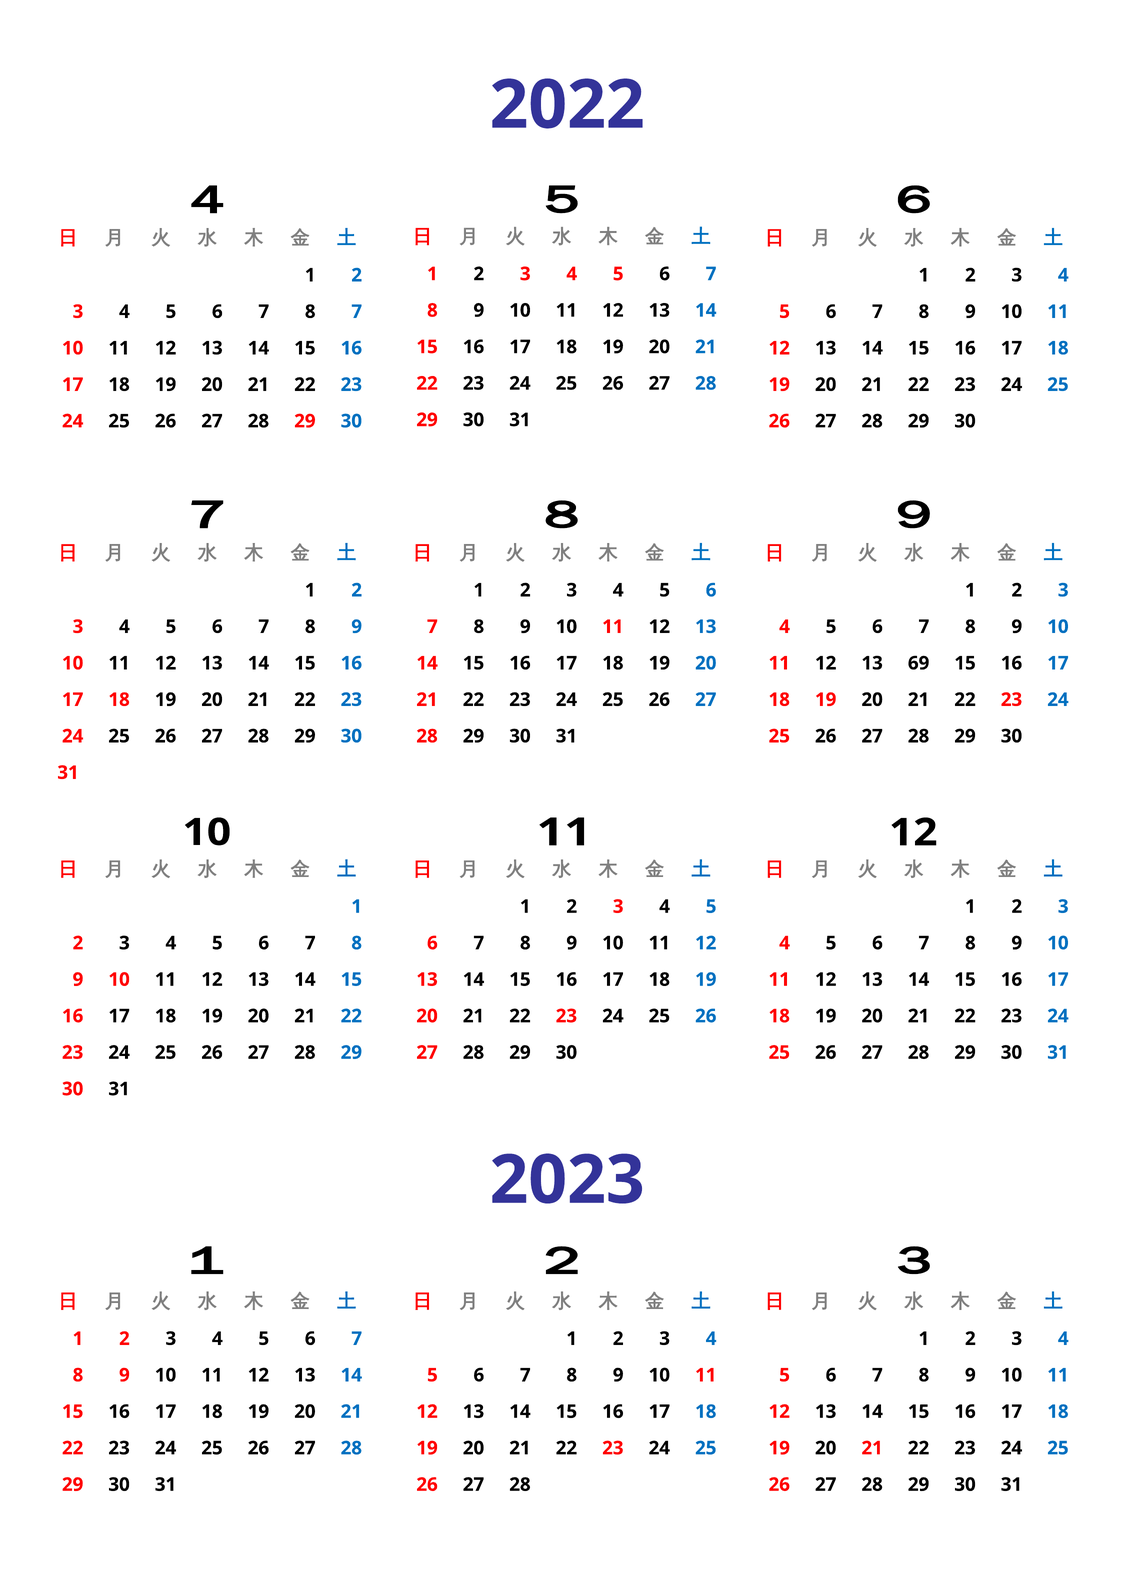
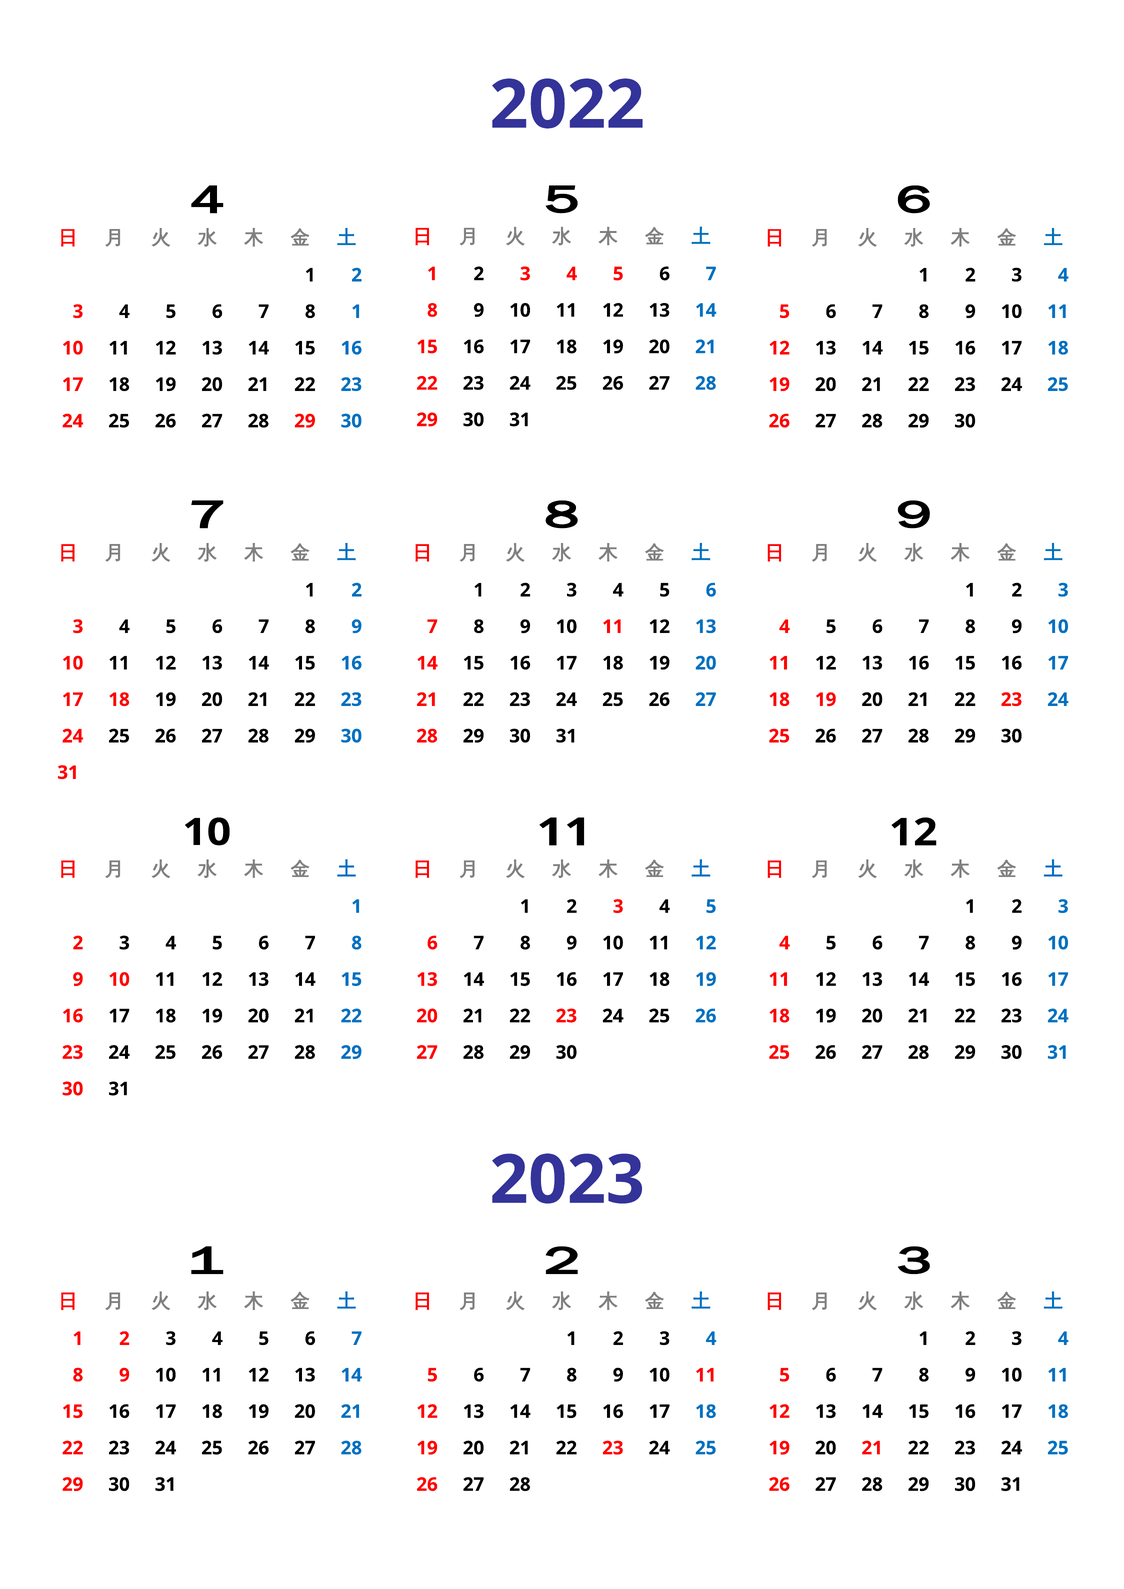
8 7: 7 -> 1 (357, 312)
13 69: 69 -> 16 (919, 663)
